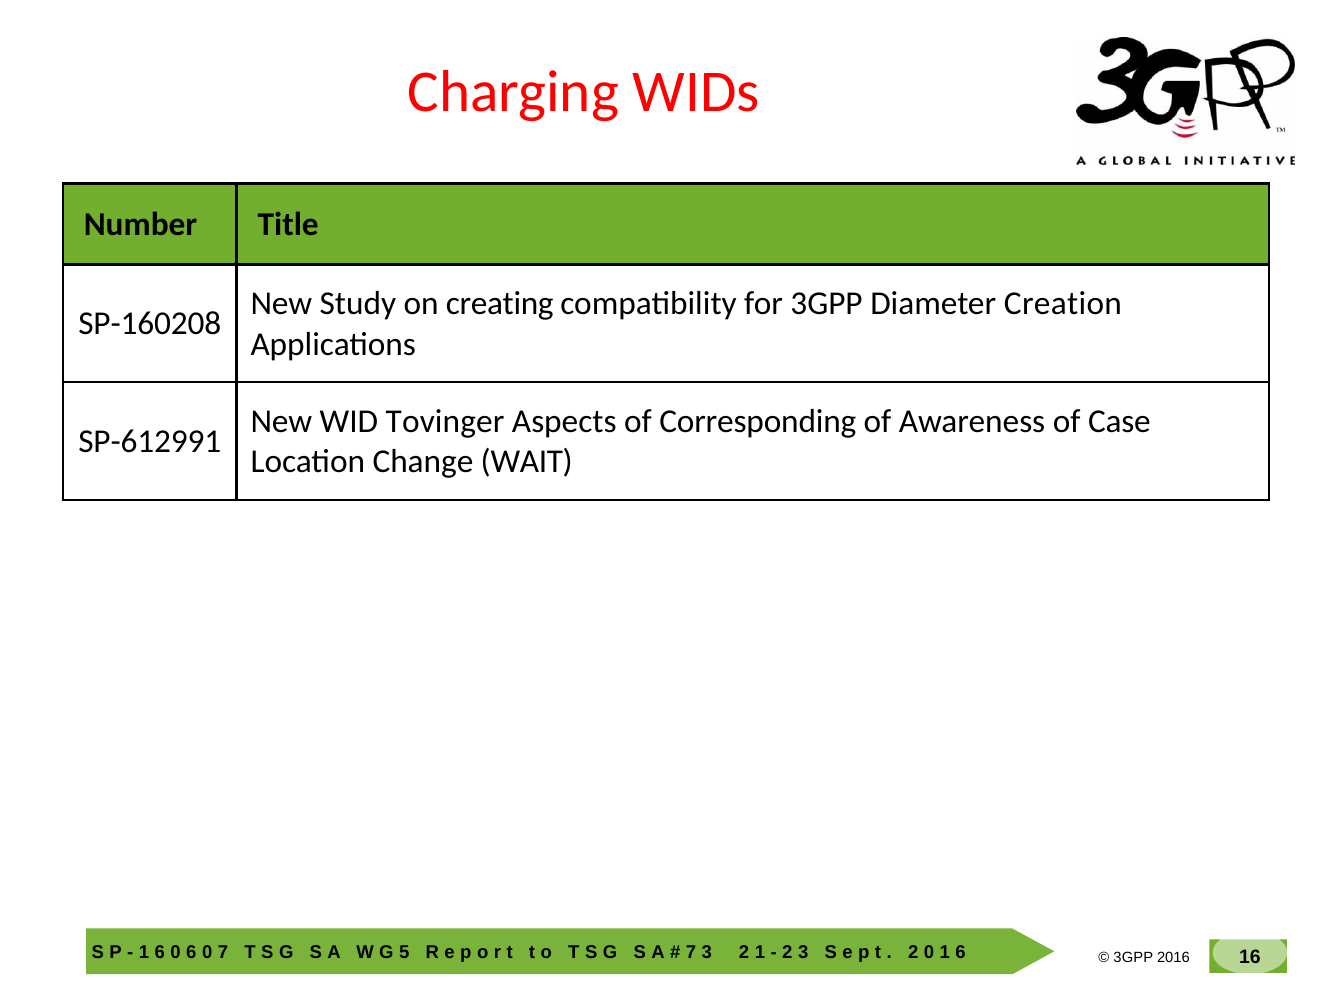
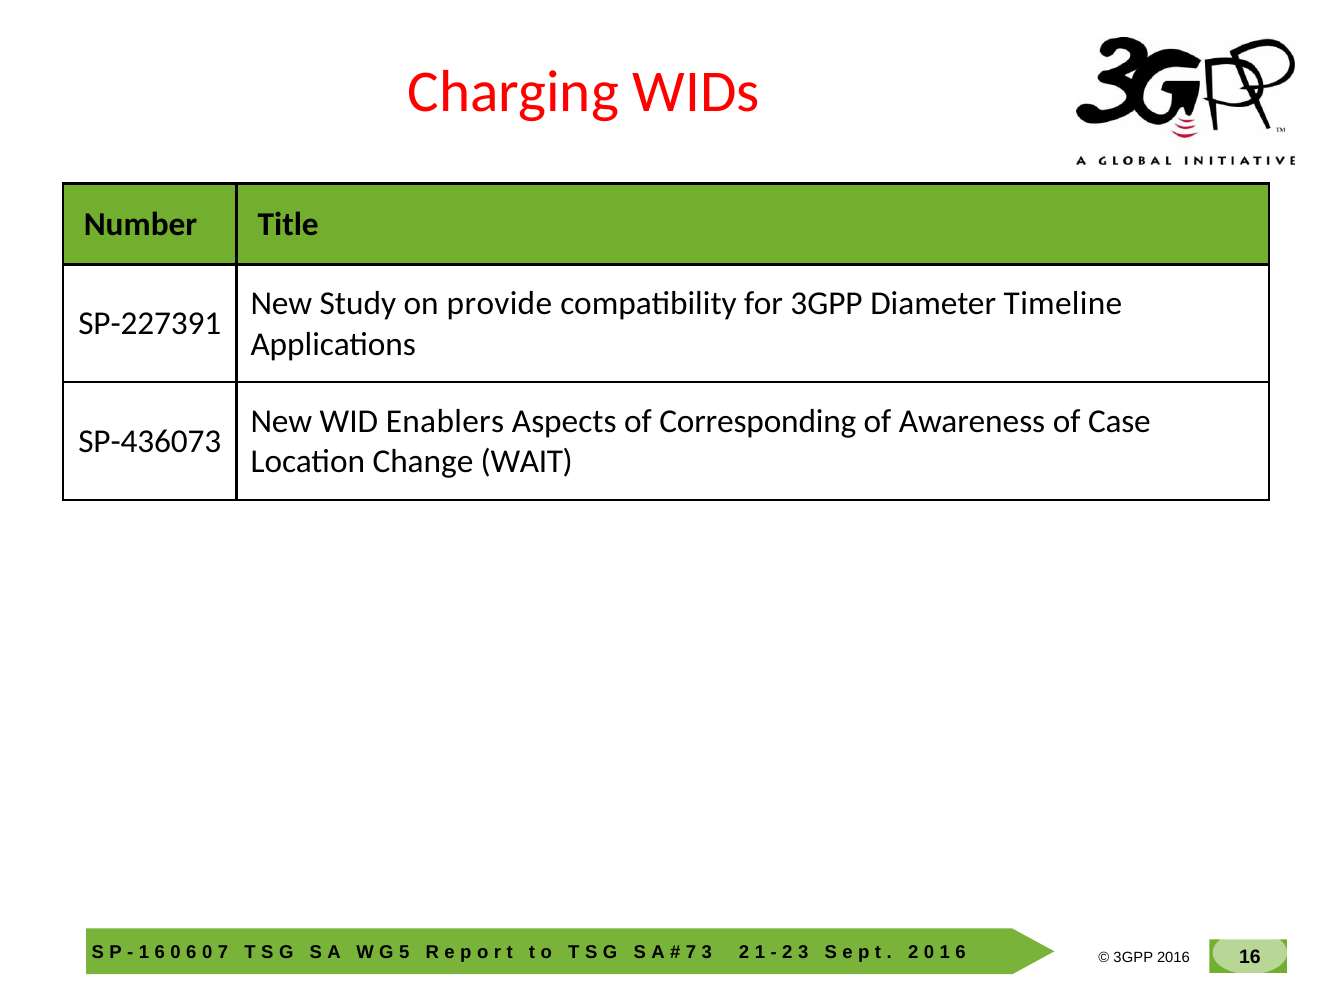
creating: creating -> provide (499, 304)
Creation: Creation -> Timeline (1063, 304)
SP-160208: SP-160208 -> SP-227391 (150, 324)
Tovinger: Tovinger -> Enablers (445, 421)
SP-612991: SP-612991 -> SP-436073 (150, 442)
